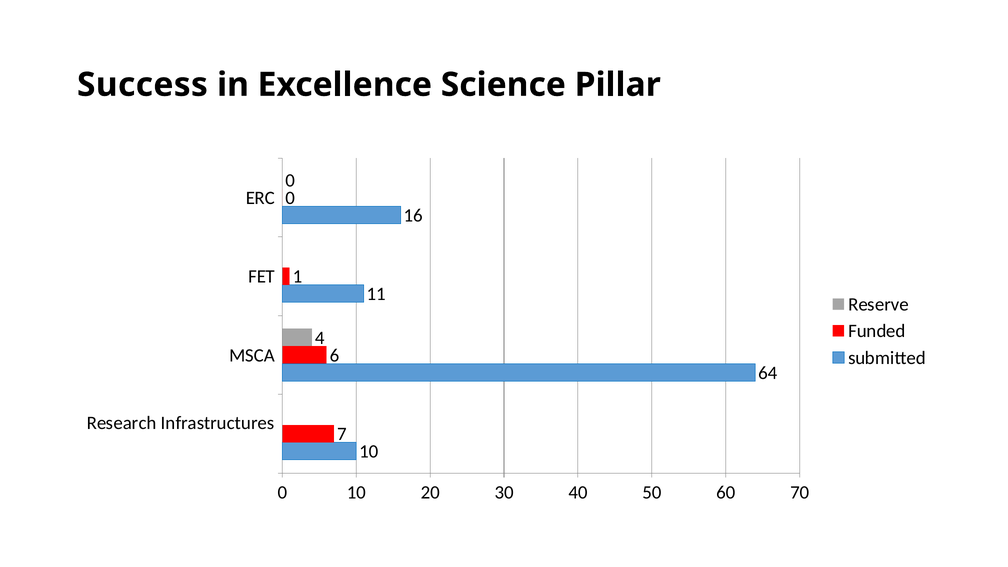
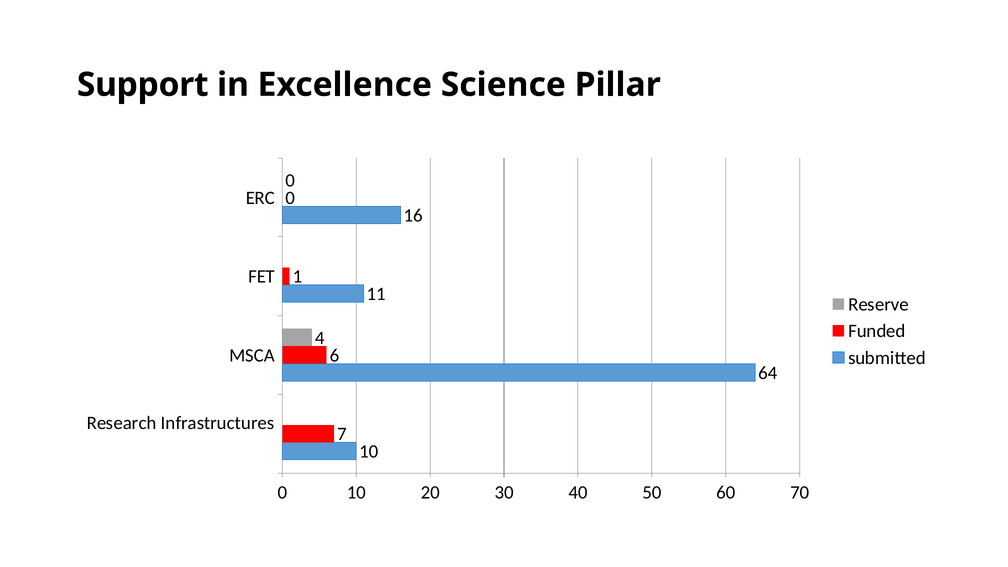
Success: Success -> Support (143, 85)
